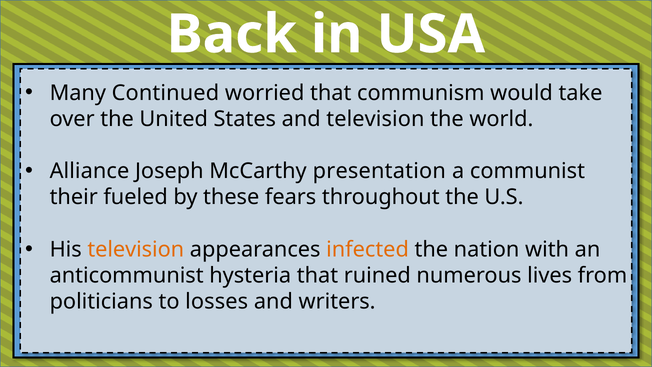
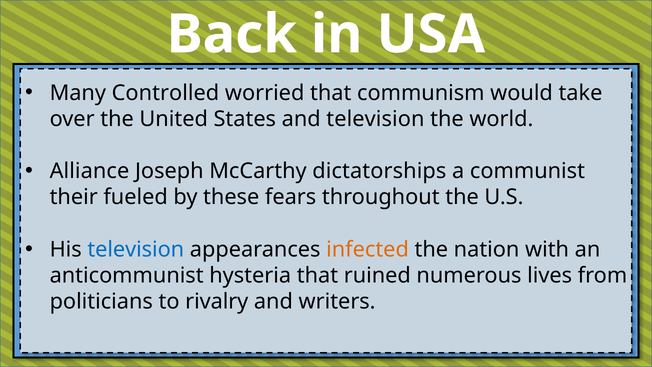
Continued: Continued -> Controlled (165, 93)
presentation: presentation -> dictatorships (379, 171)
television colour: orange -> blue (136, 249)
losses: losses -> rivalry (217, 302)
